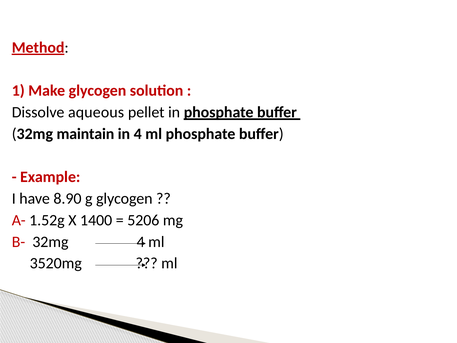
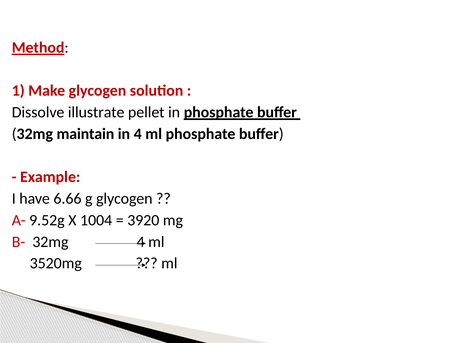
aqueous: aqueous -> illustrate (96, 112)
8.90: 8.90 -> 6.66 (67, 198)
1.52g: 1.52g -> 9.52g (47, 220)
1400: 1400 -> 1004 (96, 220)
5206: 5206 -> 3920 (143, 220)
